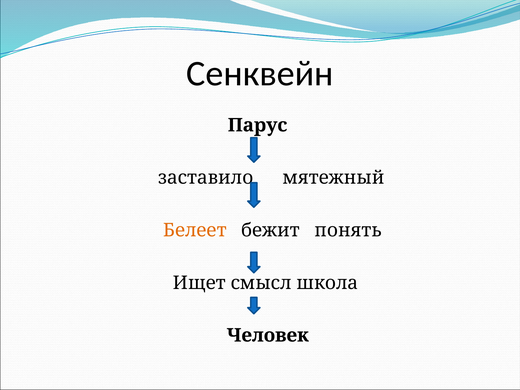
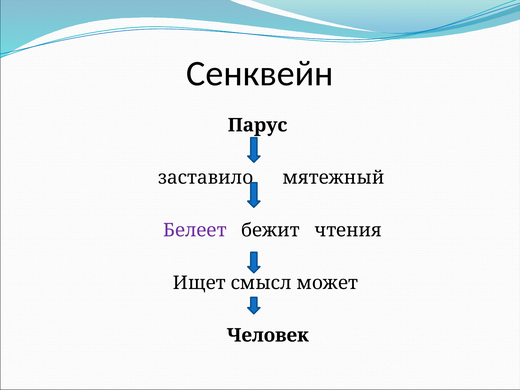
Белеет colour: orange -> purple (195, 230)
понять: понять -> чтения (348, 230)
школа: школа -> может (327, 283)
